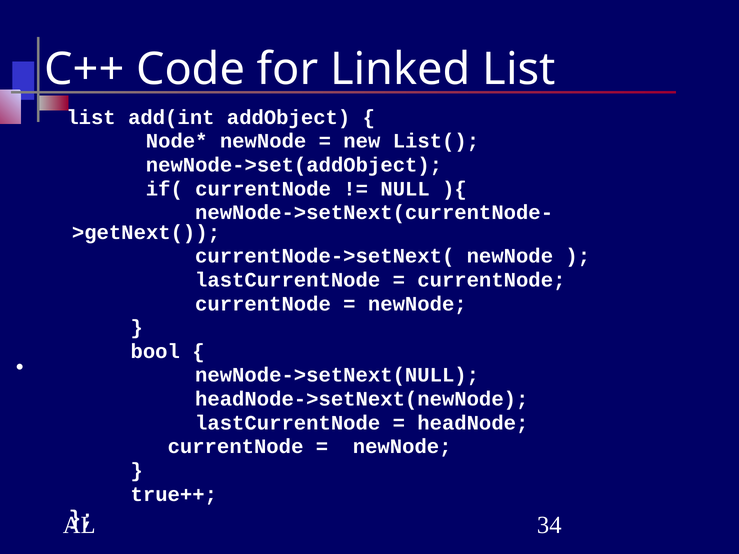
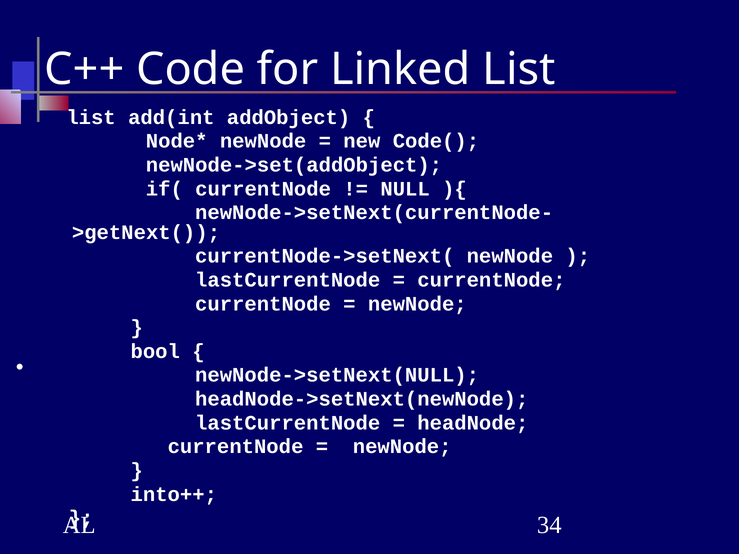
List(: List( -> Code( (436, 141)
true++: true++ -> into++ (174, 495)
